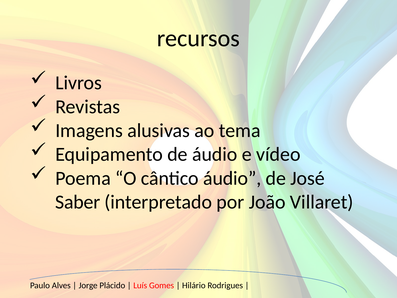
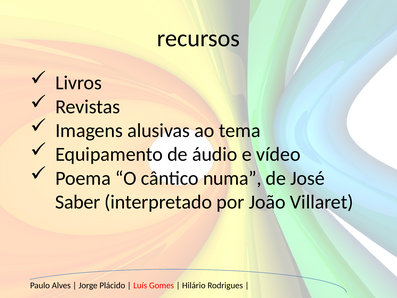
cântico áudio: áudio -> numa (232, 178)
